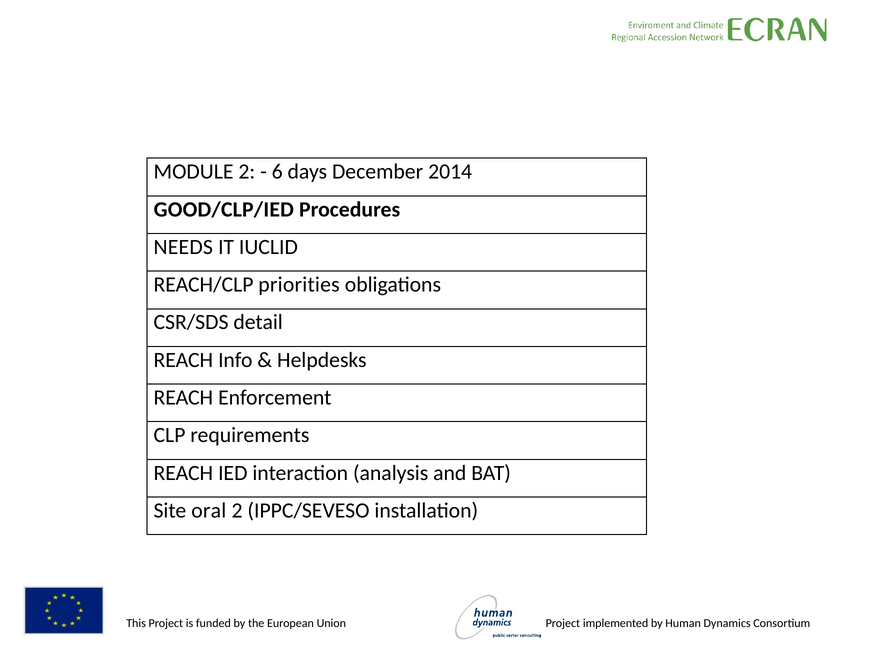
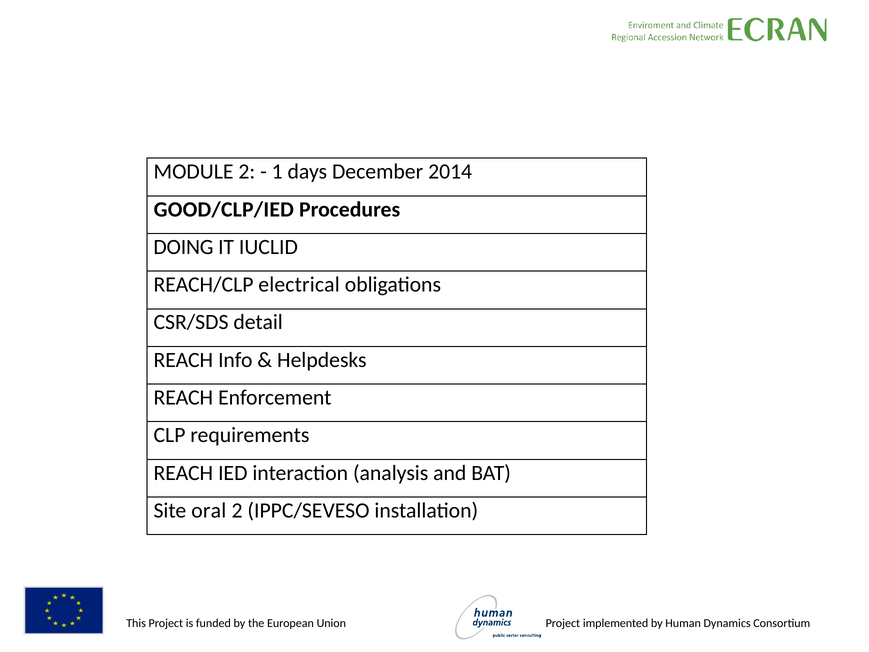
6: 6 -> 1 (277, 172)
NEEDS: NEEDS -> DOING (183, 247)
priorities: priorities -> electrical (299, 285)
